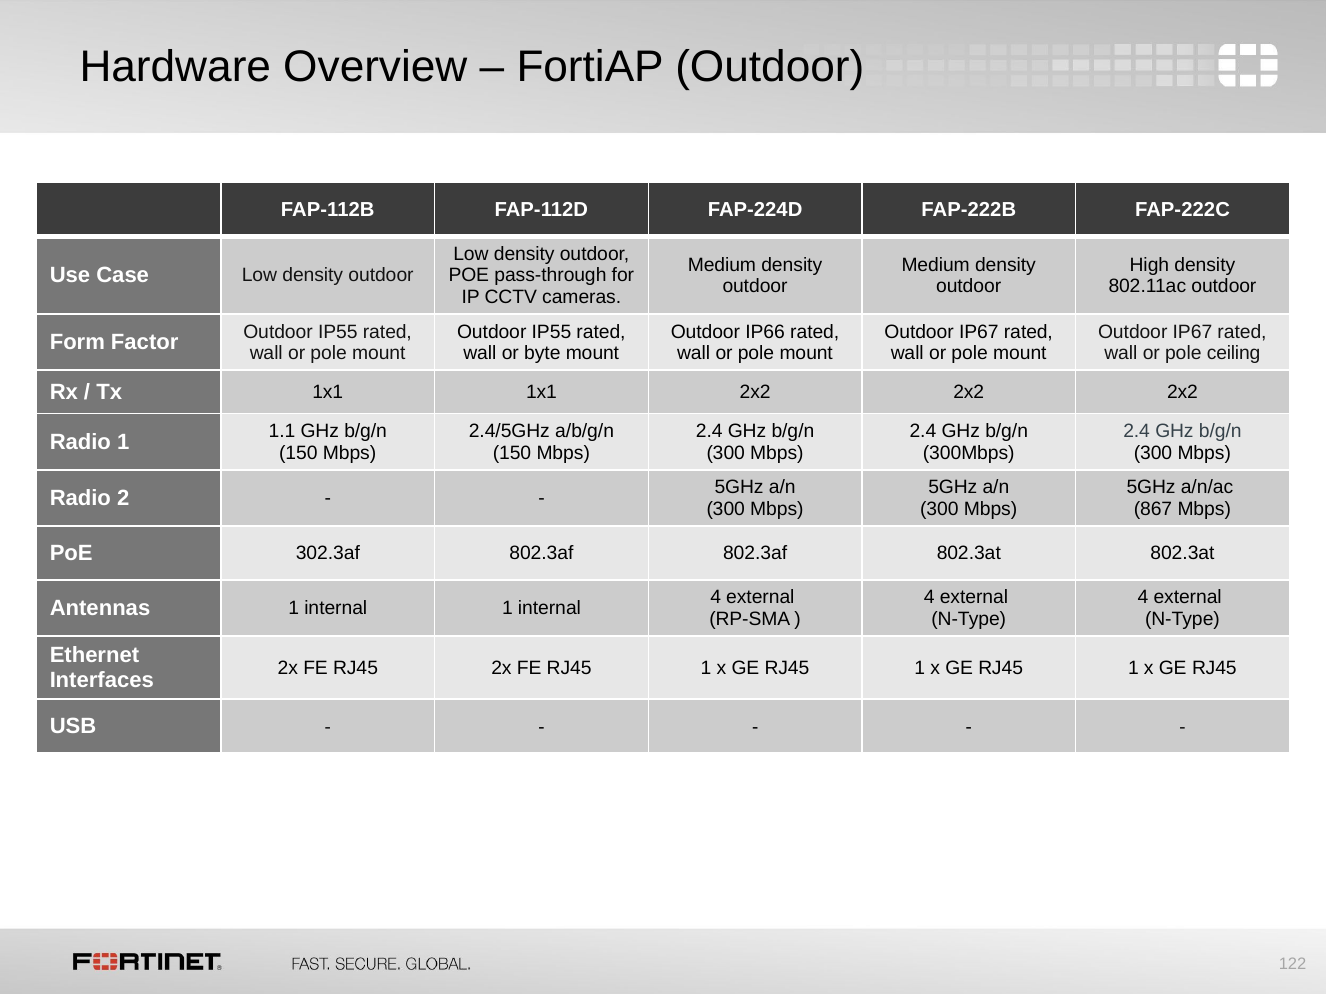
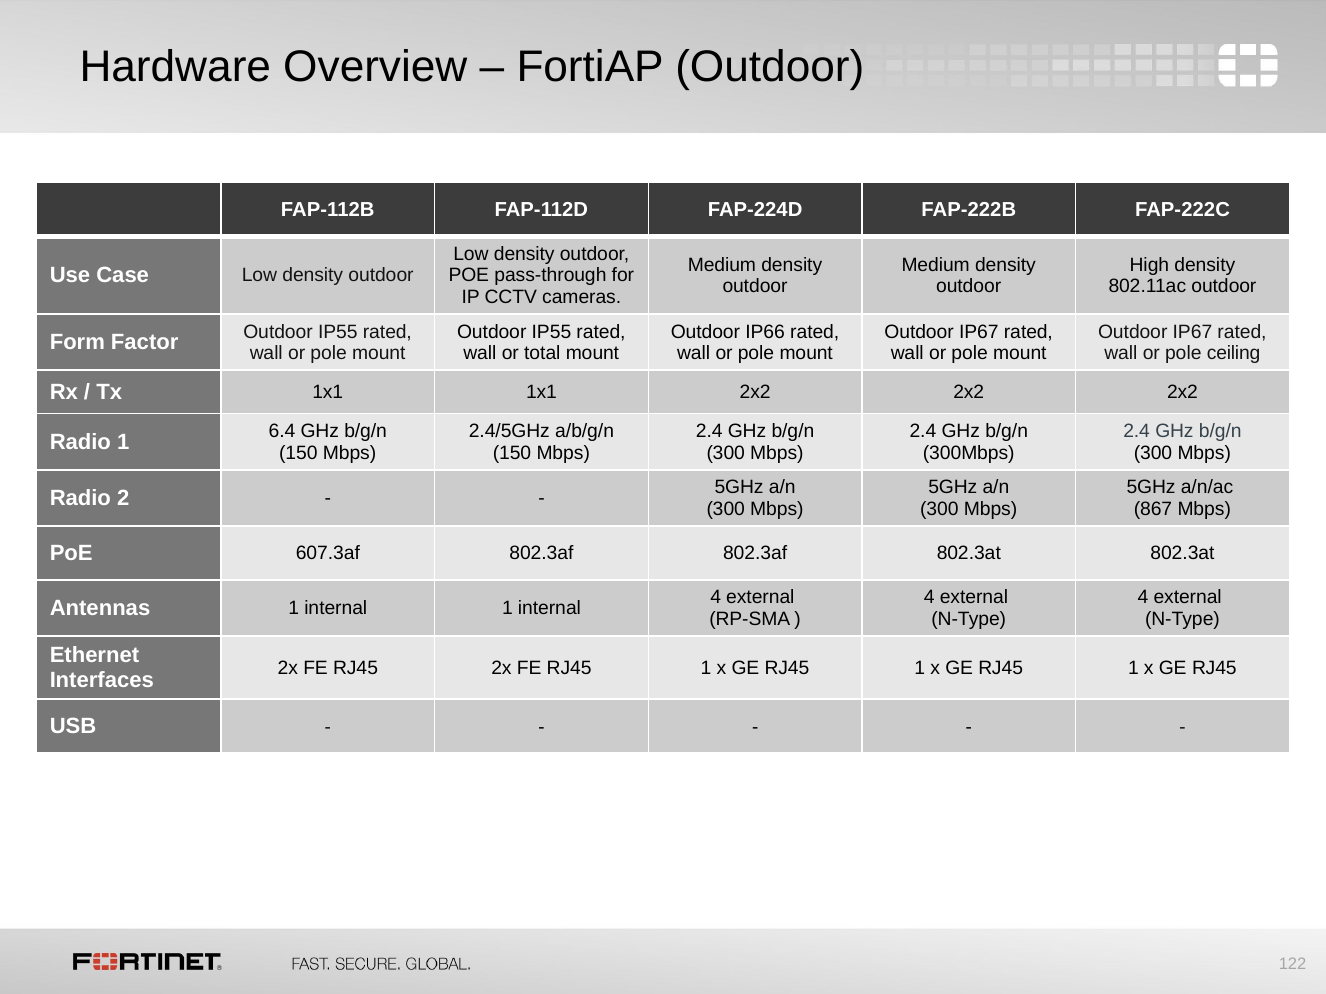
byte: byte -> total (542, 353)
1.1: 1.1 -> 6.4 (282, 432)
302.3af: 302.3af -> 607.3af (328, 554)
